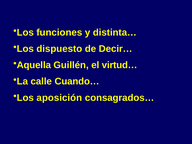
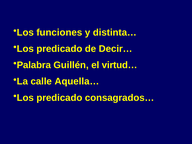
dispuesto: dispuesto -> predicado (59, 49)
Aquella: Aquella -> Palabra (34, 65)
Cuando…: Cuando… -> Aquella… (77, 81)
aposición: aposición -> predicado (59, 98)
